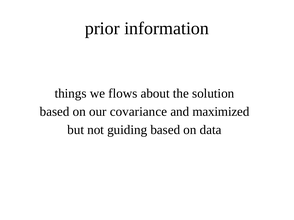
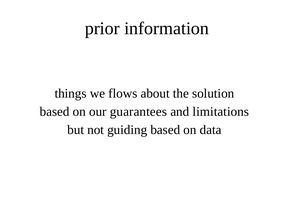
covariance: covariance -> guarantees (138, 112)
maximized: maximized -> limitations (221, 112)
